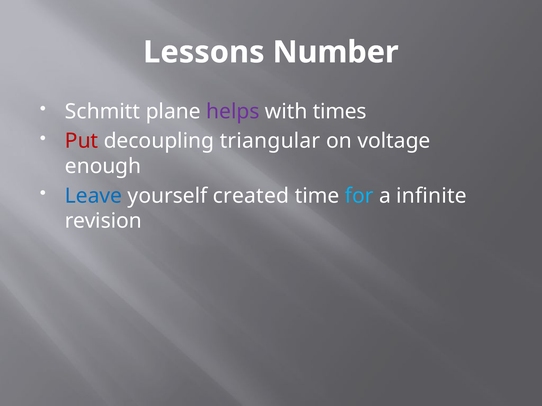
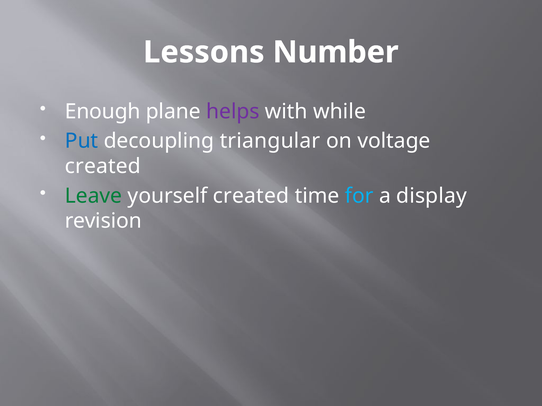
Schmitt: Schmitt -> Enough (103, 112)
times: times -> while (340, 112)
Put colour: red -> blue (82, 141)
enough: enough -> created (103, 166)
Leave colour: blue -> green (94, 196)
infinite: infinite -> display (432, 196)
